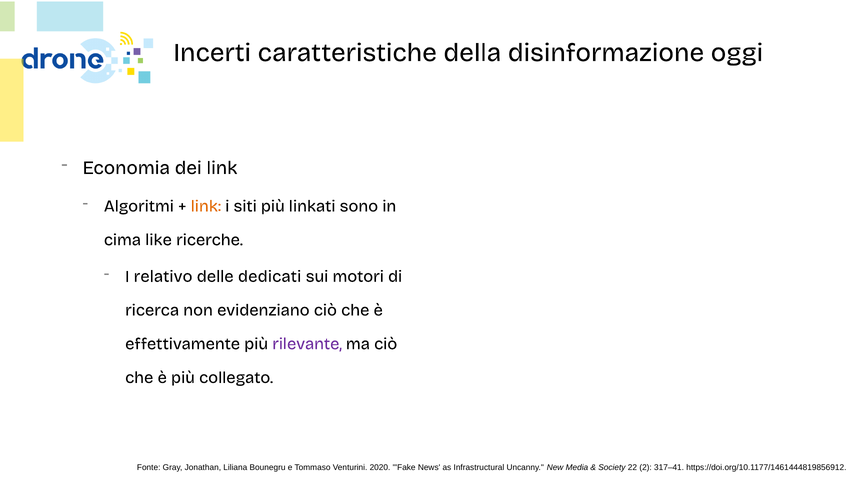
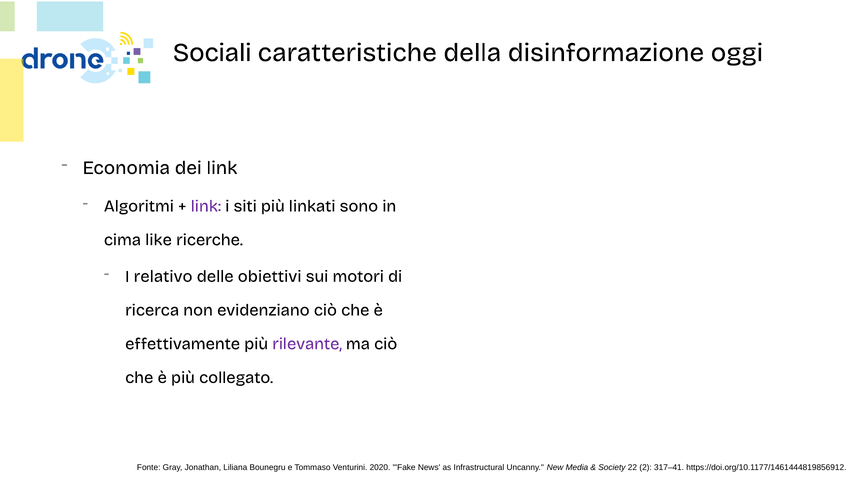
Incerti: Incerti -> Sociali (212, 53)
link colour: orange -> purple (206, 206)
dedicati: dedicati -> obiettivi (270, 277)
